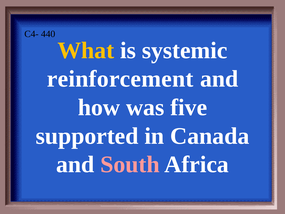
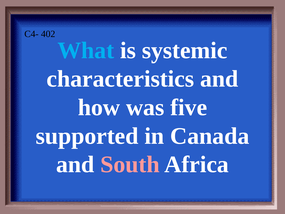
440: 440 -> 402 (48, 34)
What colour: yellow -> light blue (86, 50)
reinforcement: reinforcement -> characteristics (120, 79)
